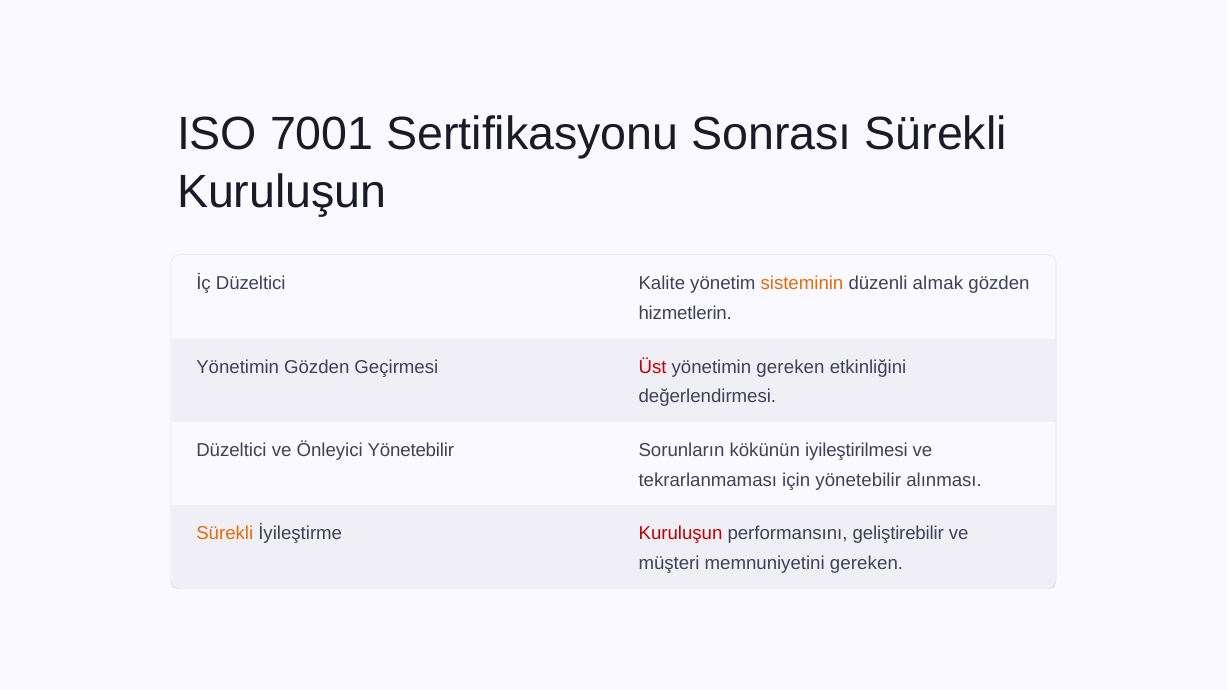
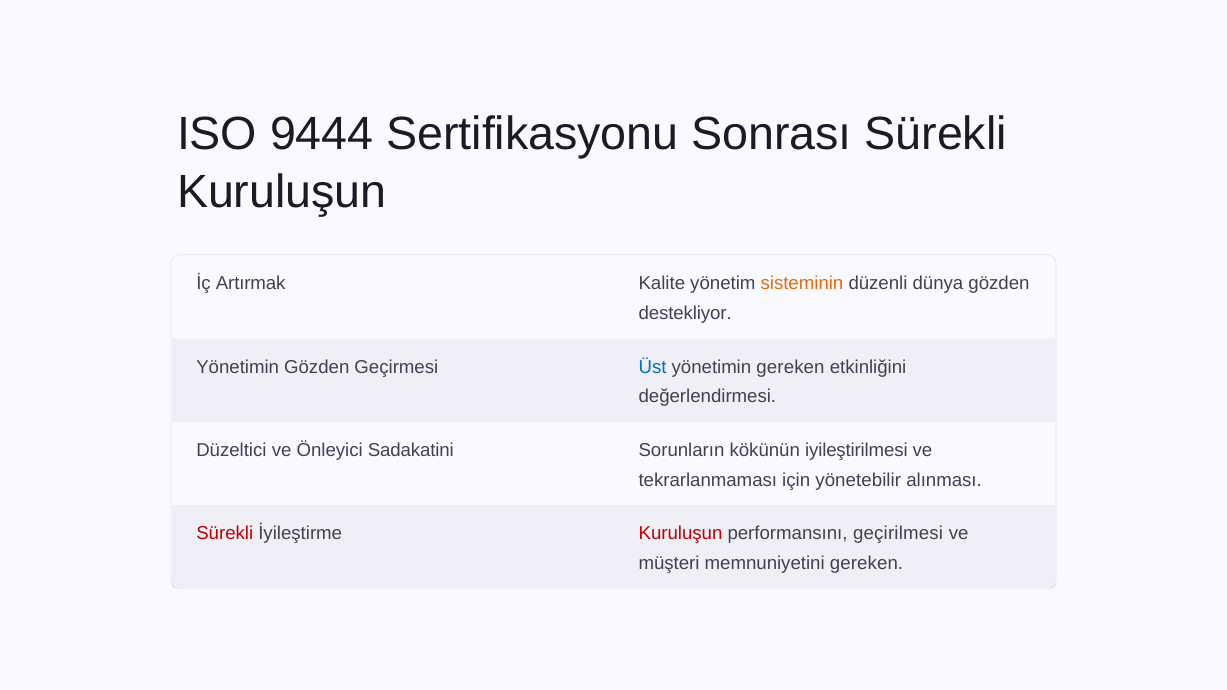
7001: 7001 -> 9444 (322, 134)
İç Düzeltici: Düzeltici -> Artırmak (251, 284)
almak: almak -> dünya (938, 284)
hizmetlerin: hizmetlerin -> destekliyor (685, 314)
Üst colour: red -> blue (653, 367)
Önleyici Yönetebilir: Yönetebilir -> Sadakatini (411, 450)
Sürekli colour: orange -> red (225, 534)
geliştirebilir: geliştirebilir -> geçirilmesi (898, 534)
